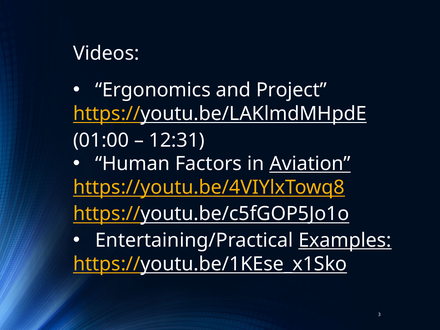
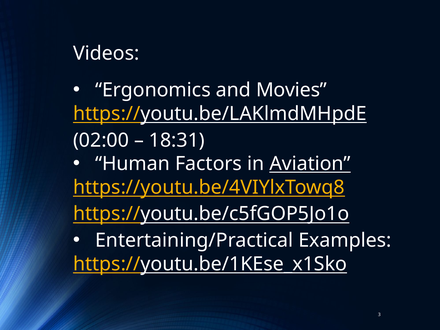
Project: Project -> Movies (291, 90)
01:00: 01:00 -> 02:00 (101, 140)
12:31: 12:31 -> 18:31 (177, 140)
Examples underline: present -> none (345, 240)
